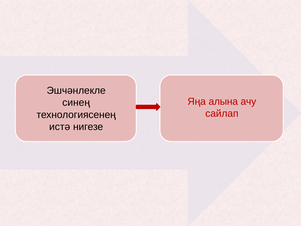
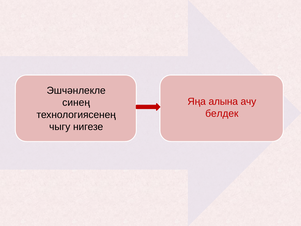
сайлап: сайлап -> белдек (222, 113)
истә: истә -> чыгу (60, 127)
